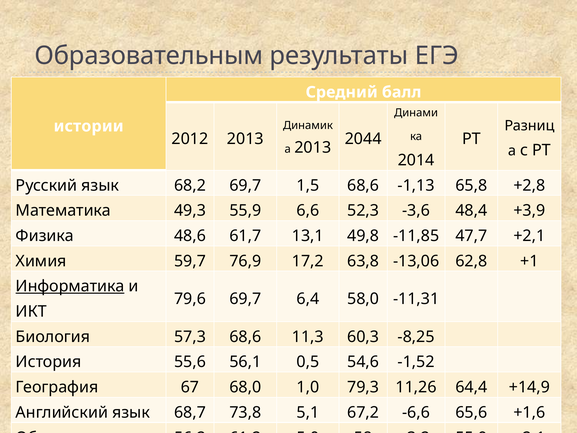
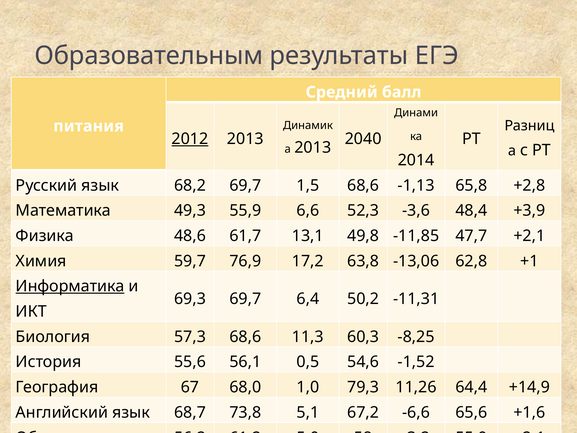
истории: истории -> питания (89, 126)
2012 underline: none -> present (190, 139)
2044: 2044 -> 2040 (363, 139)
79,6: 79,6 -> 69,3 (190, 299)
58,0: 58,0 -> 50,2 (363, 299)
